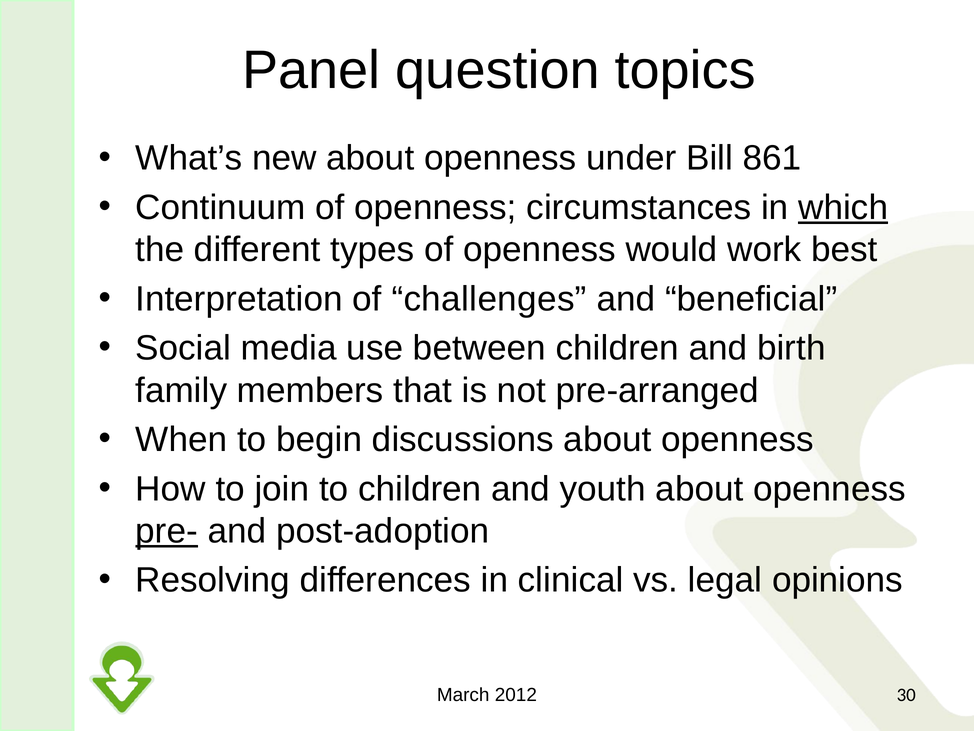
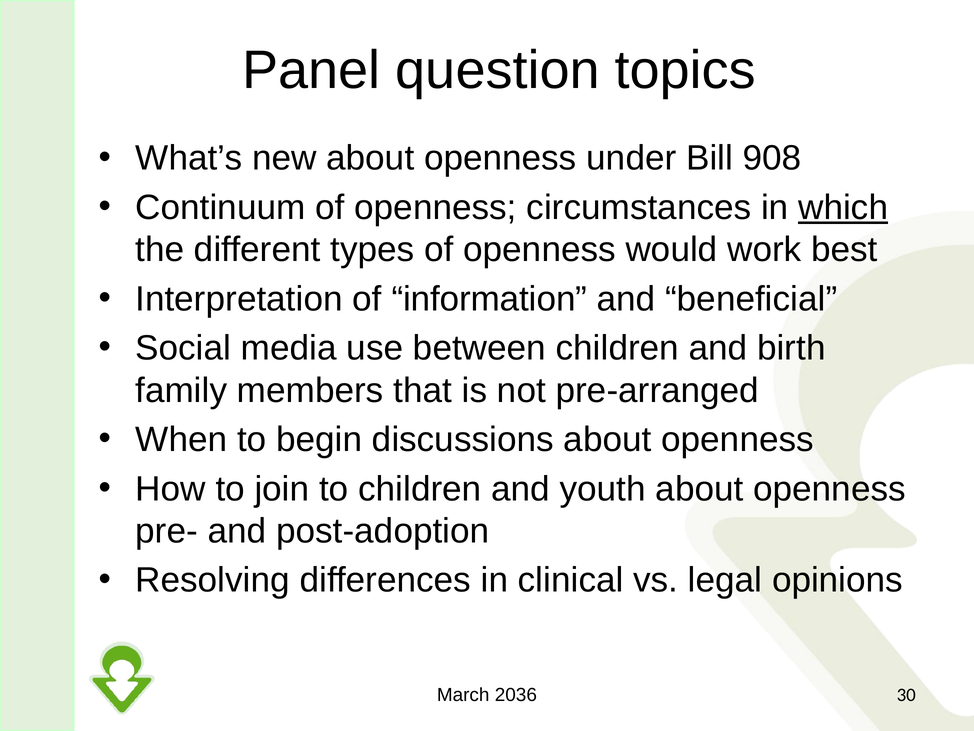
861: 861 -> 908 (772, 158)
challenges: challenges -> information (489, 299)
pre- underline: present -> none (167, 531)
2012: 2012 -> 2036 (516, 695)
